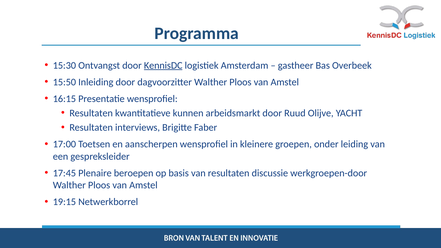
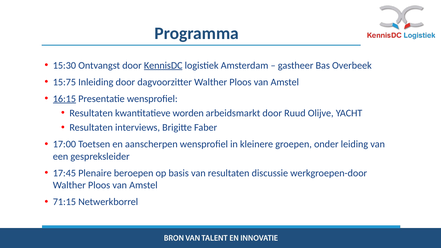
15:50: 15:50 -> 15:75 (64, 82)
16:15 underline: none -> present (64, 99)
kunnen: kunnen -> worden (188, 113)
19:15: 19:15 -> 71:15 (64, 202)
